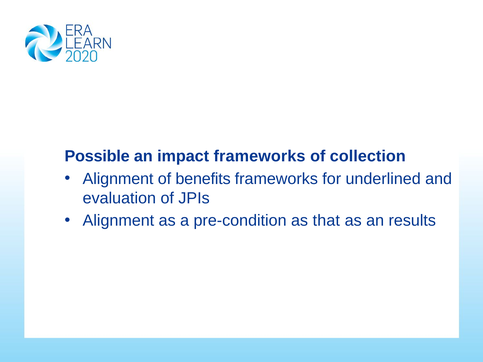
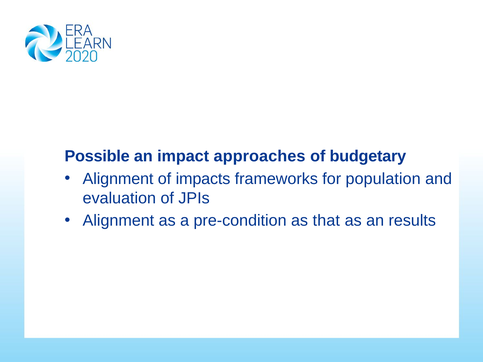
impact frameworks: frameworks -> approaches (260, 156)
collection: collection -> budgetary (368, 156)
benefits: benefits -> impacts (203, 179)
underlined: underlined -> population (383, 179)
